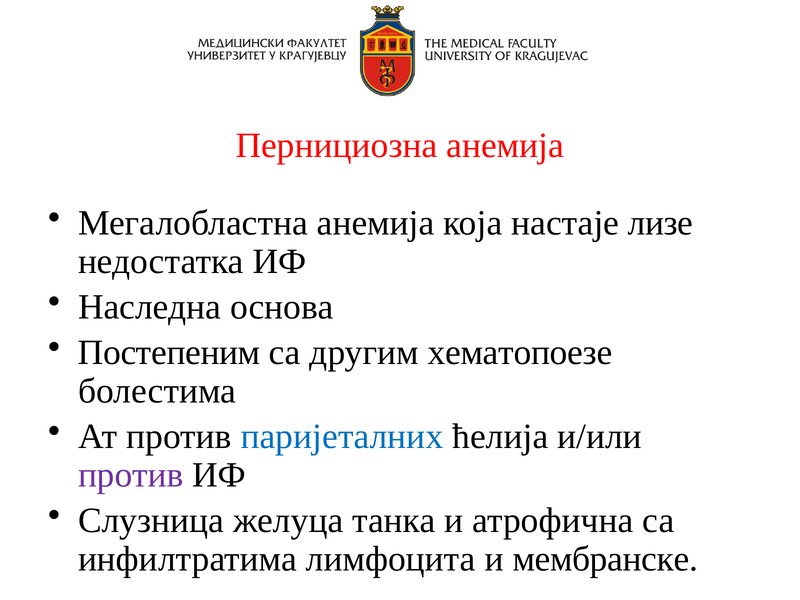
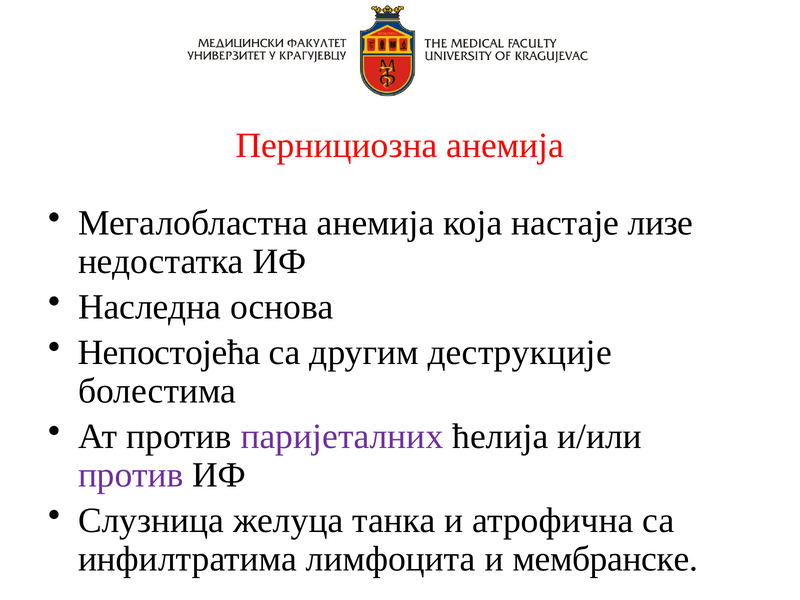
Постепеним: Постепеним -> Непостојећа (169, 353)
хематопоезе: хематопоезе -> деструкције (520, 353)
паријеталних colour: blue -> purple (342, 437)
